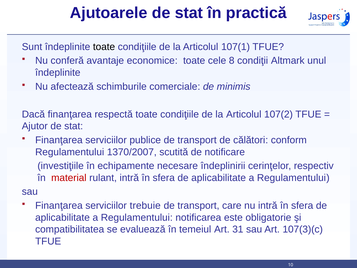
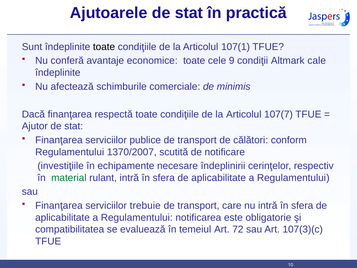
8: 8 -> 9 (232, 61)
unul: unul -> cale (317, 61)
107(2: 107(2 -> 107(7 (279, 114)
material colour: red -> green (69, 178)
31: 31 -> 72 (238, 229)
